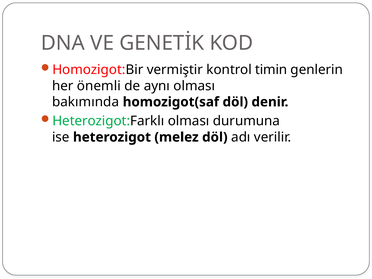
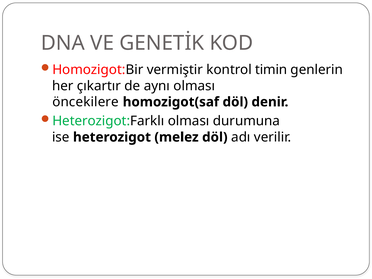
önemli: önemli -> çıkartır (99, 86)
bakımında: bakımında -> öncekilere (86, 102)
